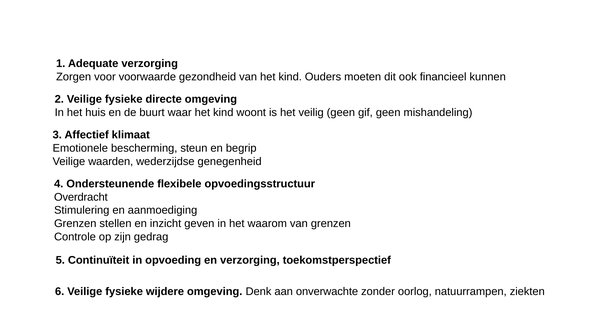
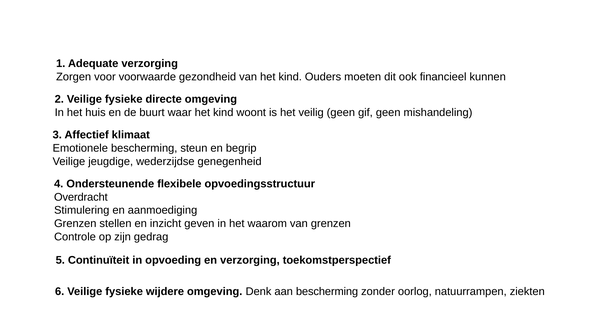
waarden: waarden -> jeugdige (111, 161)
aan onverwachte: onverwachte -> bescherming (327, 291)
